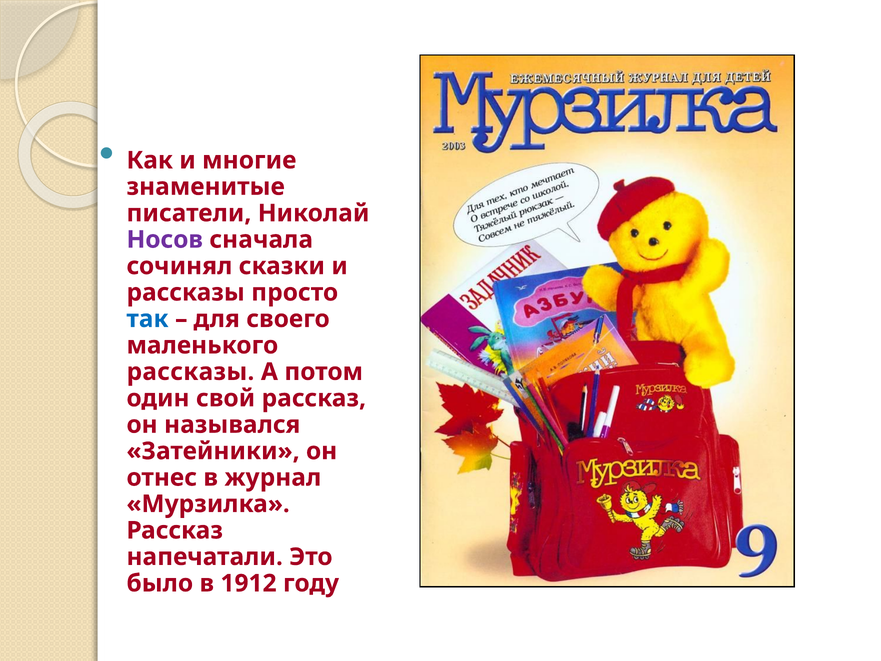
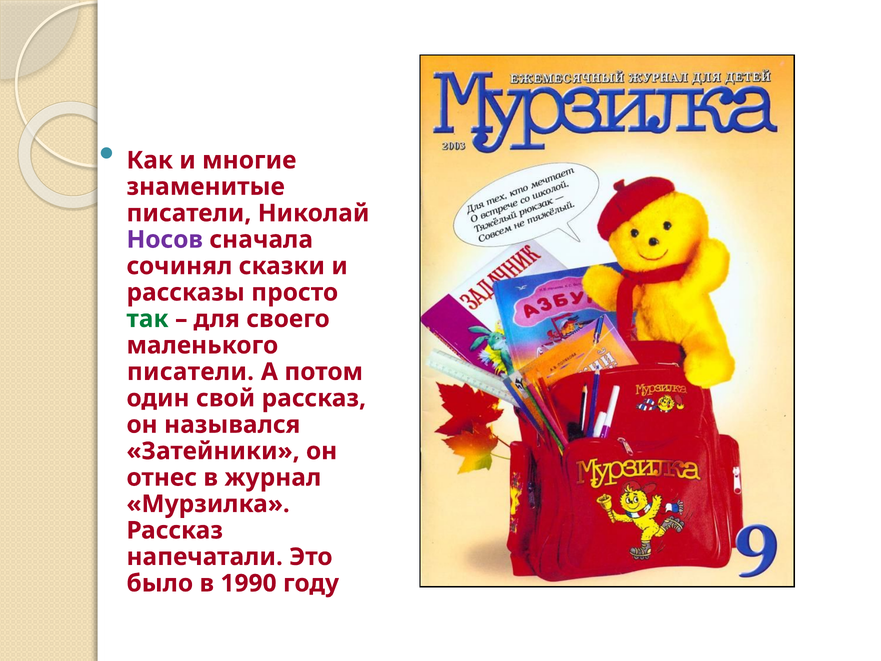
так colour: blue -> green (148, 319)
рассказы: рассказы -> писатели (190, 372)
1912: 1912 -> 1990 (249, 583)
